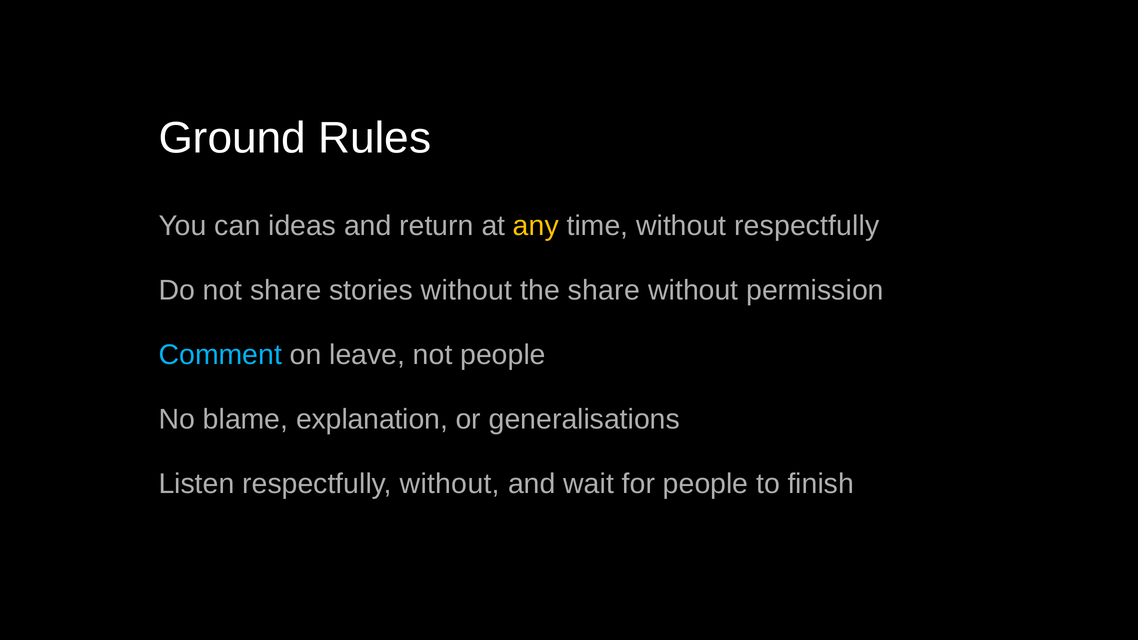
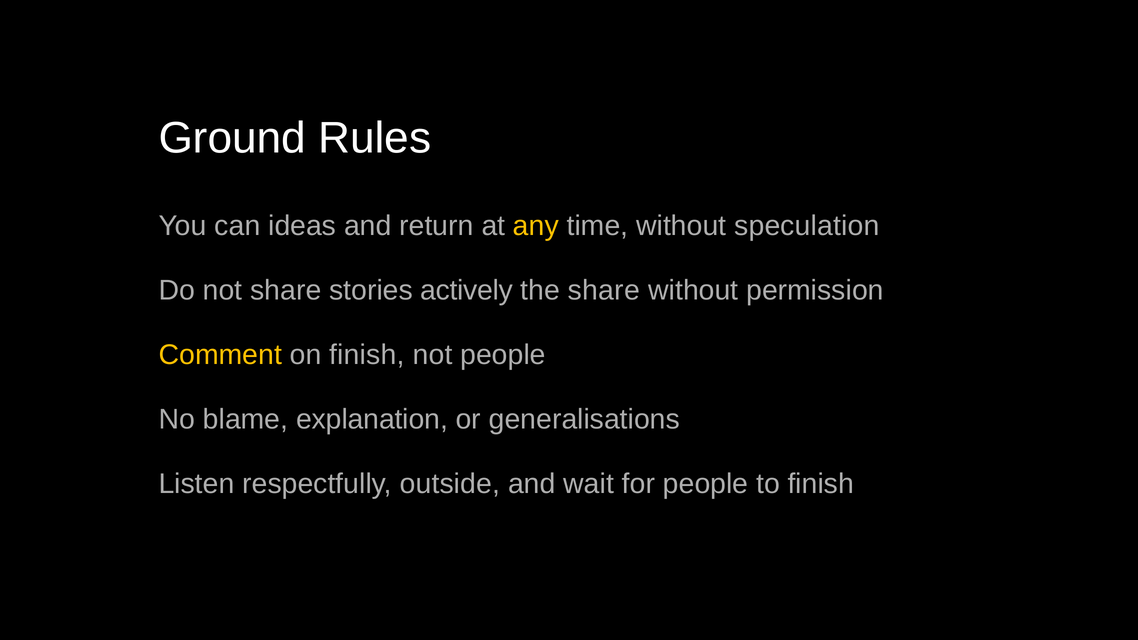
without respectfully: respectfully -> speculation (807, 226)
stories without: without -> actively (467, 291)
Comment colour: light blue -> yellow (220, 355)
on leave: leave -> finish (367, 355)
respectfully without: without -> outside (450, 484)
